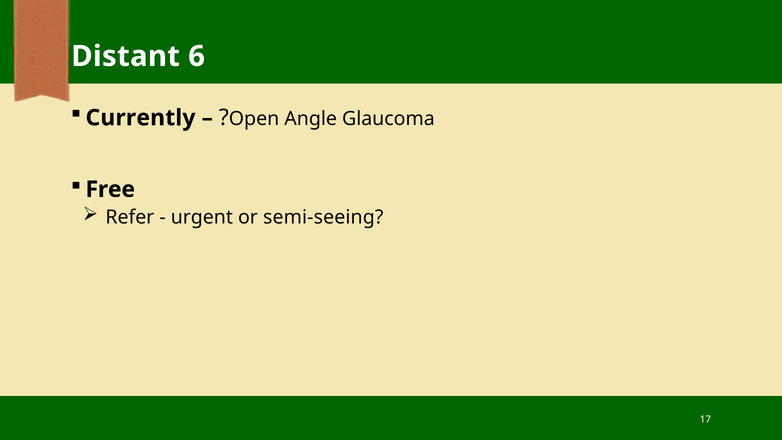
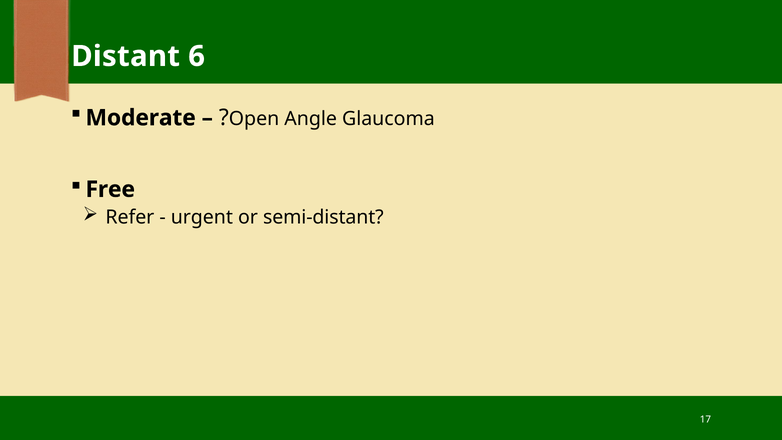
Currently: Currently -> Moderate (141, 118)
semi-seeing: semi-seeing -> semi-distant (323, 217)
